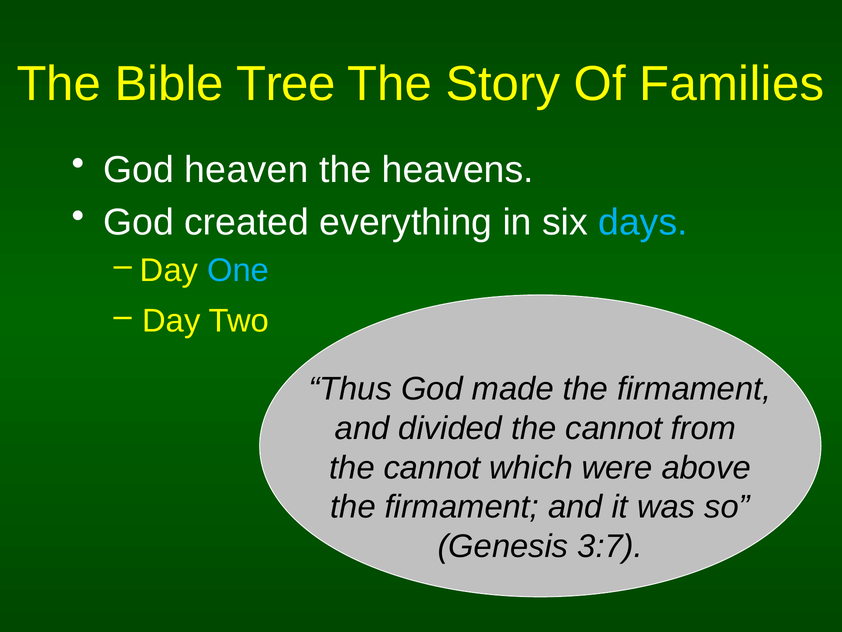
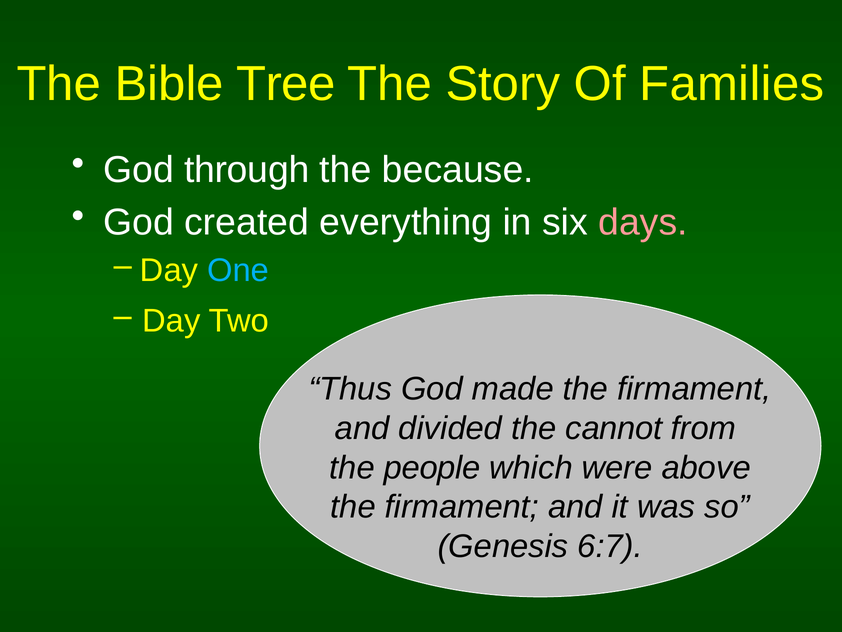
heaven: heaven -> through (247, 170)
heavens: heavens -> because (458, 170)
days colour: light blue -> pink (643, 222)
cannot: cannot -> people (432, 467)
3:7: 3:7 -> 6:7 (610, 546)
